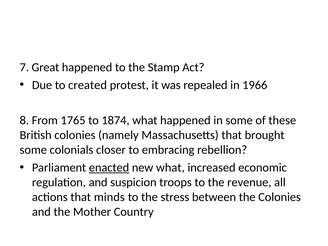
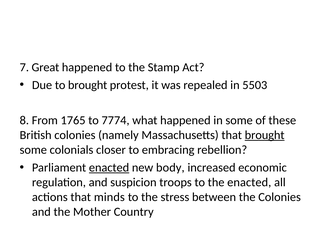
to created: created -> brought (88, 85)
1966: 1966 -> 5503 (255, 85)
1874: 1874 -> 7774 (116, 120)
brought underline: none -> present (265, 135)
new what: what -> body (170, 168)
the revenue: revenue -> enacted (249, 182)
